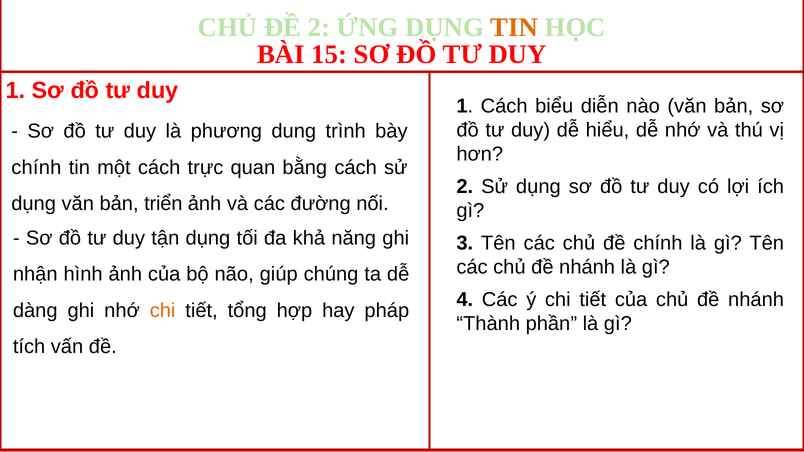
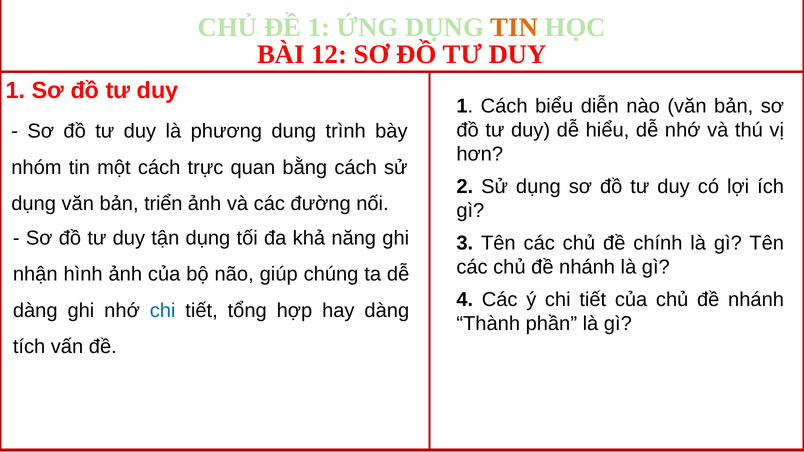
ĐỀ 2: 2 -> 1 (319, 27)
15: 15 -> 12 (329, 54)
chính: chính -> nhóm (36, 168)
chi colour: orange -> blue (163, 311)
hay pháp: pháp -> dàng (387, 311)
